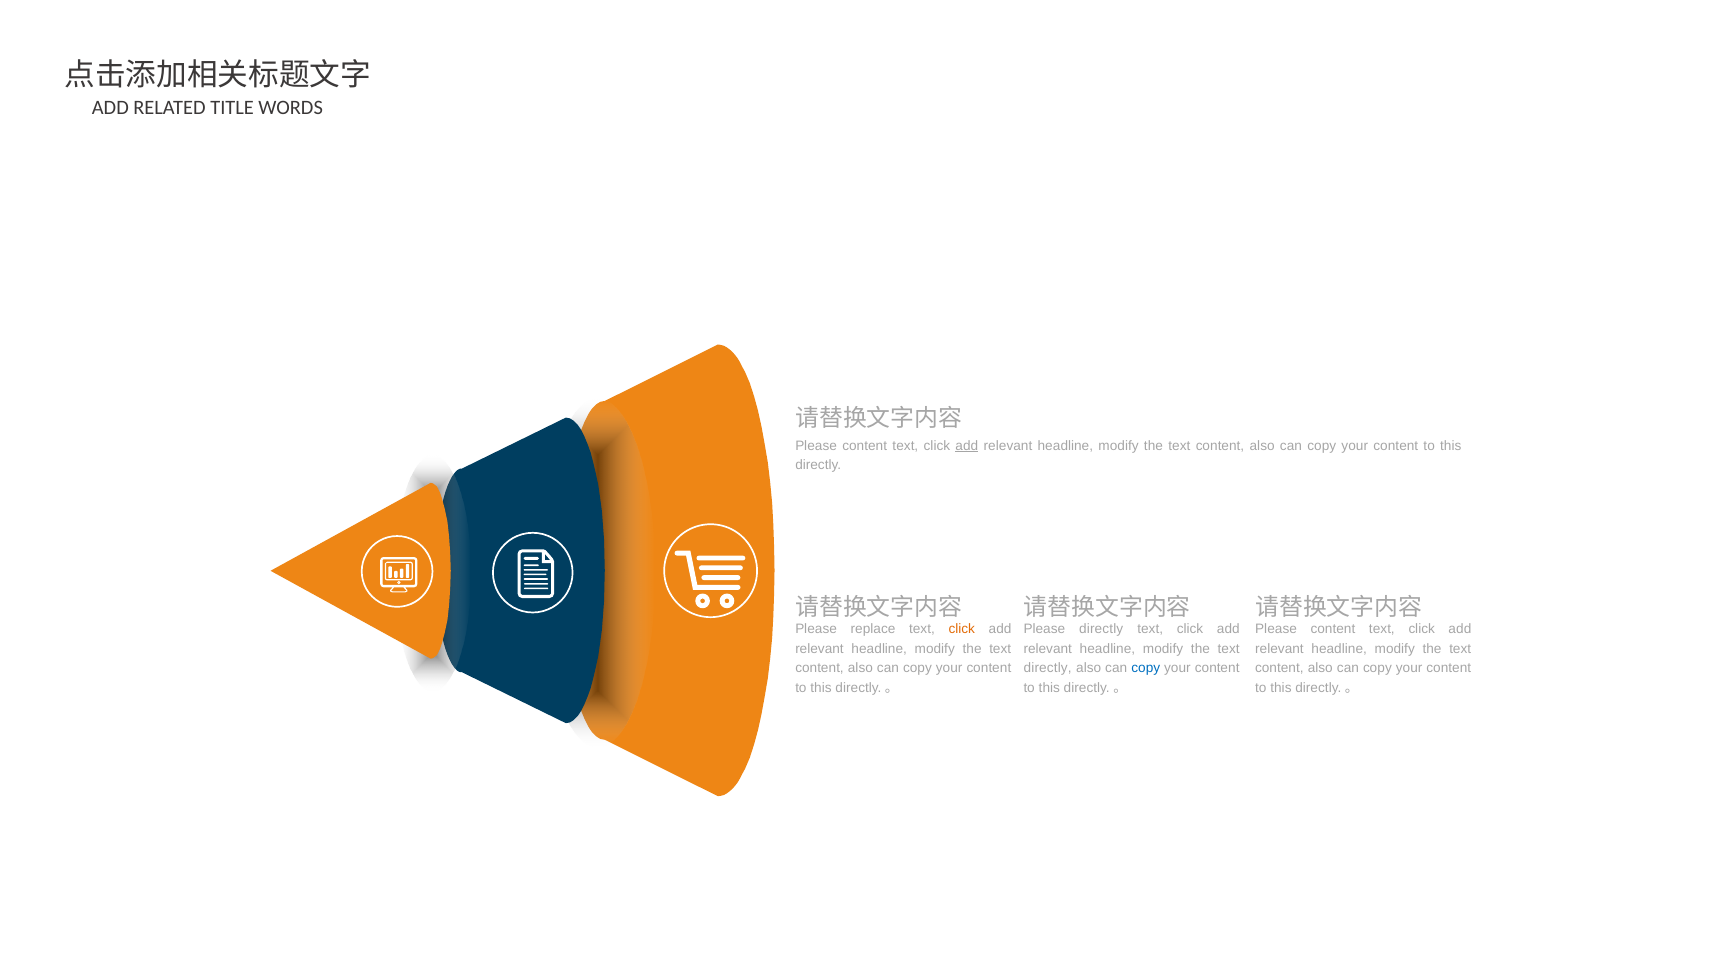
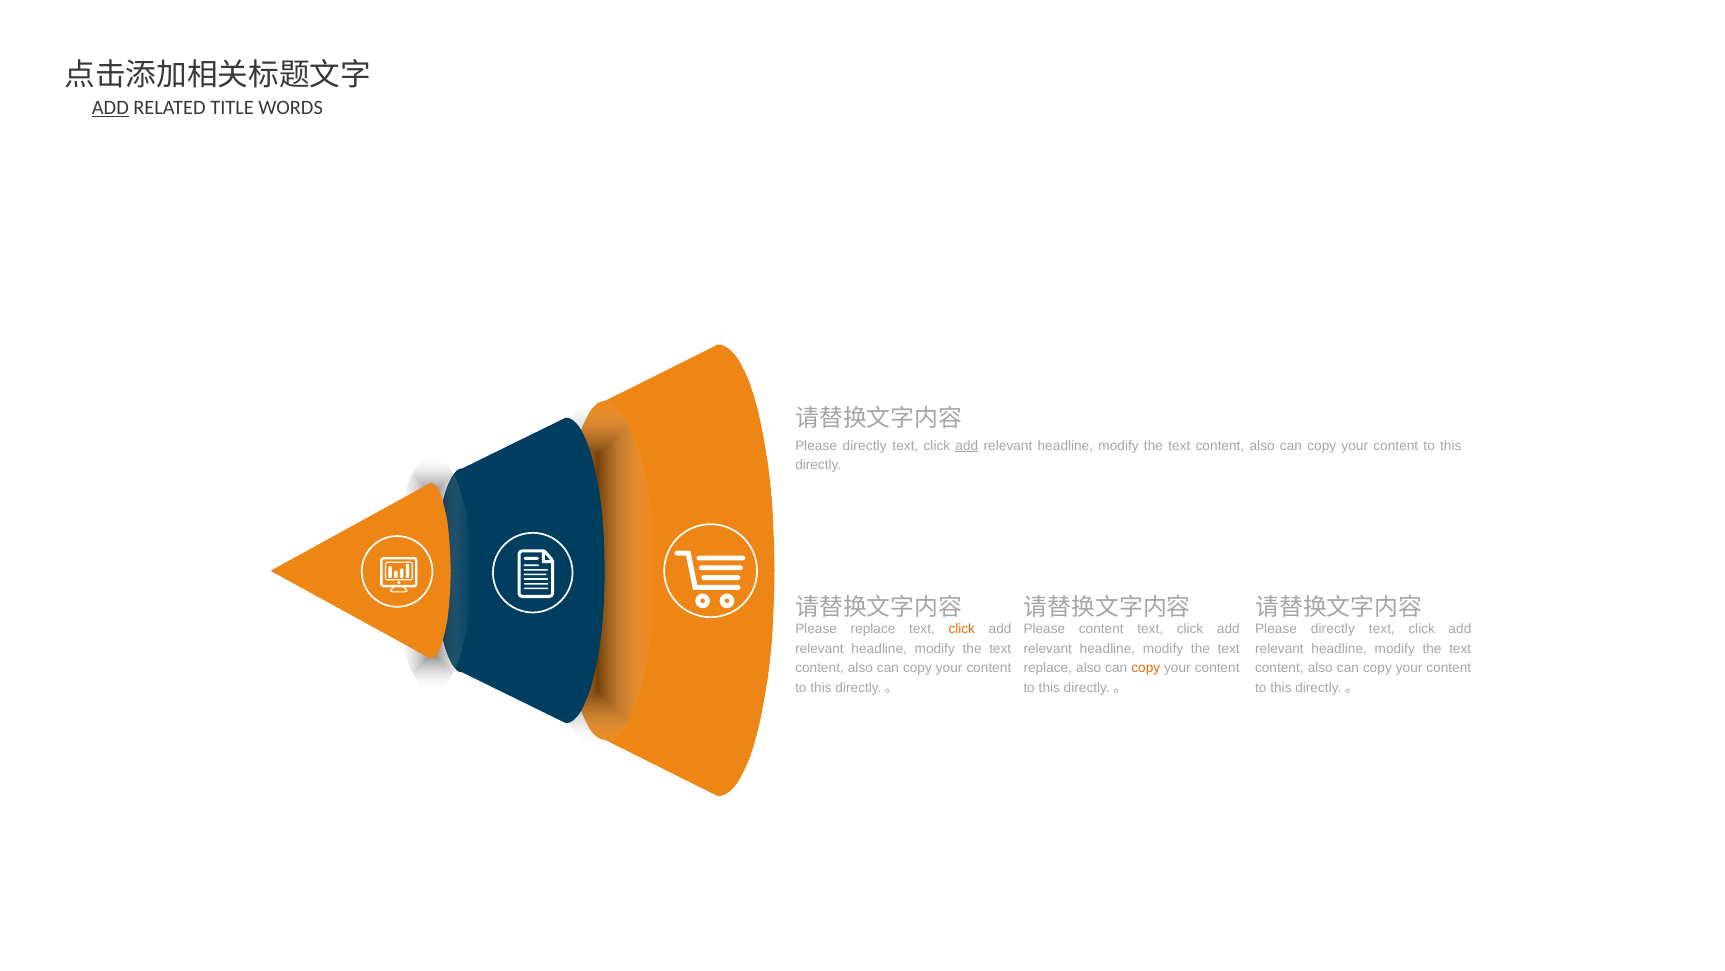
ADD underline: none -> present (110, 108)
content: content -> directly (865, 446)
Please directly: directly -> content (1101, 629)
content: content -> directly (1333, 629)
directly: directly -> replace (1048, 668)
copy colour: blue -> orange (1146, 668)
